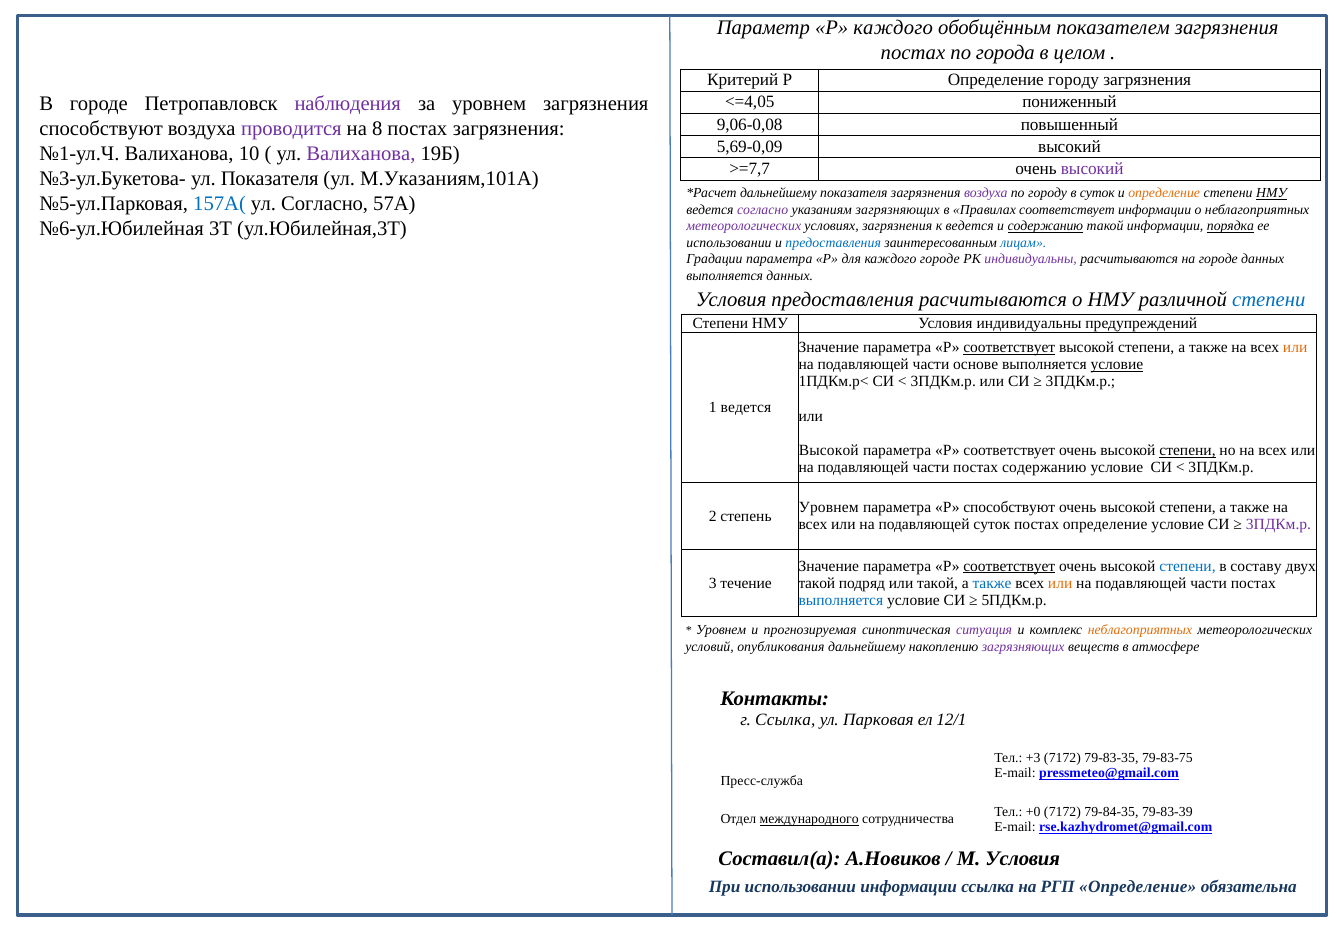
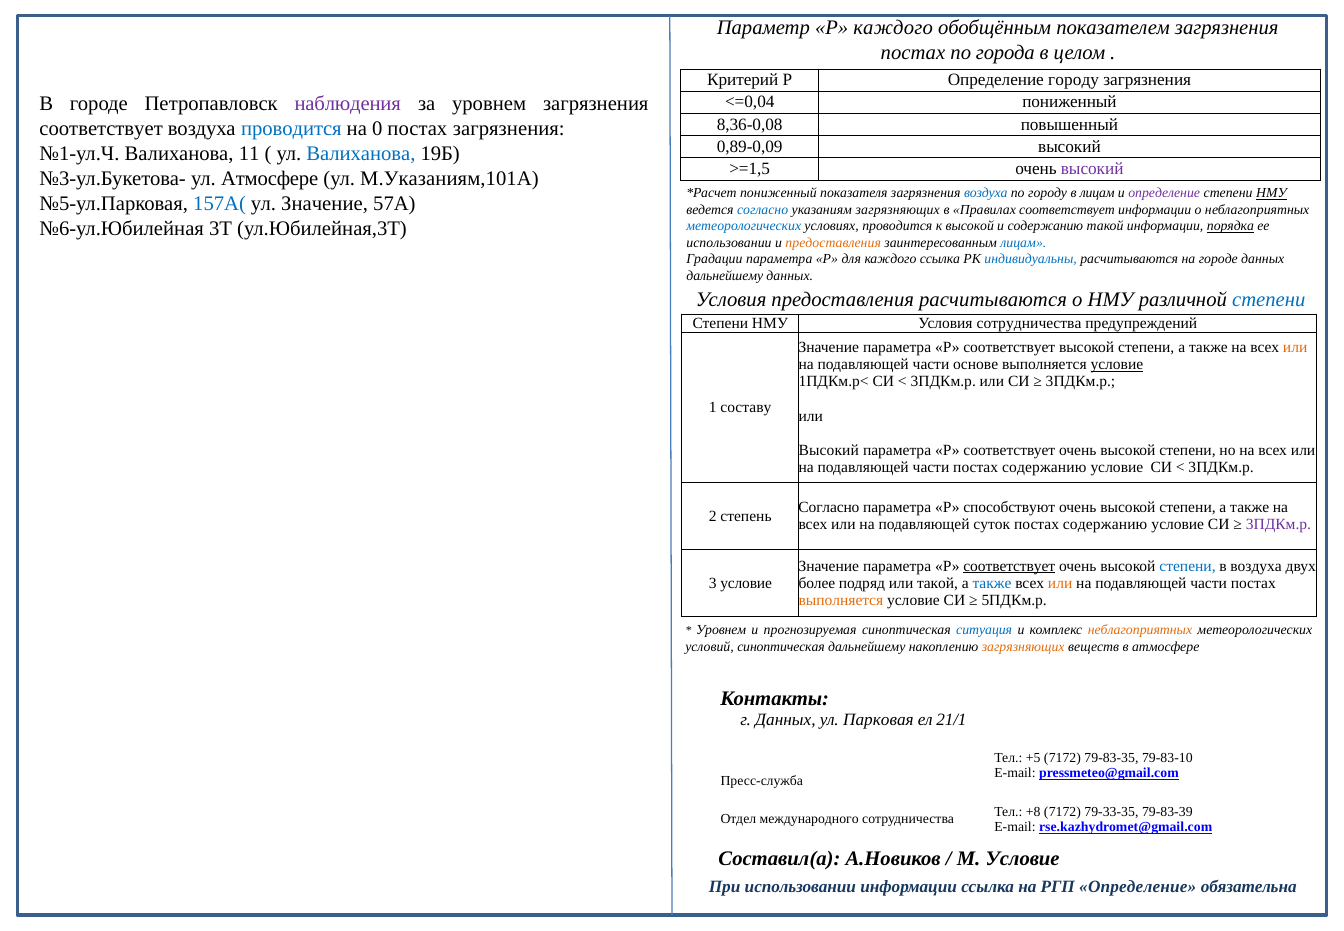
<=4,05: <=4,05 -> <=0,04 (750, 102)
9,06-0,08: 9,06-0,08 -> 8,36-0,08 (750, 124)
способствуют: способствуют -> соответствует (101, 129)
проводится colour: purple -> blue (291, 129)
8: 8 -> 0 (377, 129)
5,69-0,09: 5,69-0,09 -> 0,89-0,09 (750, 146)
10: 10 -> 11 (249, 154)
Валиханова colour: purple -> blue (361, 154)
>=7,7: >=7,7 -> >=1,5 (750, 169)
ул Показателя: Показателя -> Атмосфере (270, 179)
дальнейшему: дальнейшему -> пониженный (778, 193)
воздуха colour: purple -> blue (986, 193)
в суток: суток -> лицам (1097, 193)
определение colour: orange -> purple (1164, 193)
ул Согласно: Согласно -> Значение (325, 203)
согласно colour: purple -> blue (763, 210)
метеорологических colour: purple -> blue (744, 226)
условиях загрязнения: загрязнения -> проводится (897, 226)
к ведется: ведется -> высокой (970, 226)
содержанию underline: present -> none (1045, 226)
предоставления colour: blue -> orange (833, 243)
каждого городе: городе -> ссылка (940, 259)
индивидуальны colour: purple -> blue (1031, 259)
выполняется: выполняется -> дальнейшему (725, 276)
Условия индивидуальны: индивидуальны -> сотрудничества (1029, 323)
соответствует underline: present -> none (1009, 347)
1 ведется: ведется -> составу (746, 407)
Высокой: Высокой -> Высокий (829, 450)
степени underline: present -> none (1188, 450)
Уровнем: Уровнем -> Согласно (829, 507)
определение: определение -> содержанию (1105, 524)
в составу: составу -> воздуха (1256, 566)
3 течение: течение -> условие (746, 583)
такой: такой -> более (817, 583)
выполняется colour: blue -> orange (841, 600)
ситуация colour: purple -> blue (984, 630)
условий опубликования: опубликования -> синоптическая (781, 647)
загрязняющих colour: purple -> orange (1023, 647)
г Ссылка: Ссылка -> Данных (785, 719)
12/1: 12/1 -> 21/1 (952, 719)
+3: +3 -> +5 (1033, 757)
79-83-75: 79-83-75 -> 79-83-10 (1167, 757)
+0: +0 -> +8 (1033, 811)
79-84-35: 79-84-35 -> 79-33-35 (1111, 811)
международного underline: present -> none (809, 819)
М Условия: Условия -> Условие (1023, 858)
